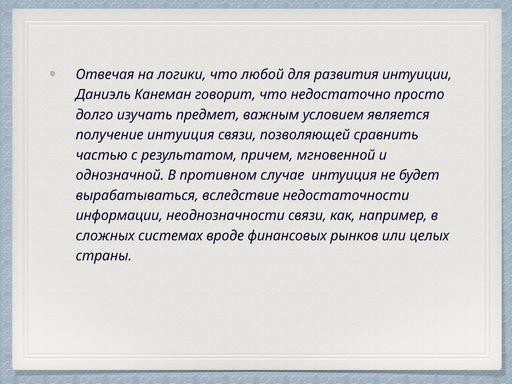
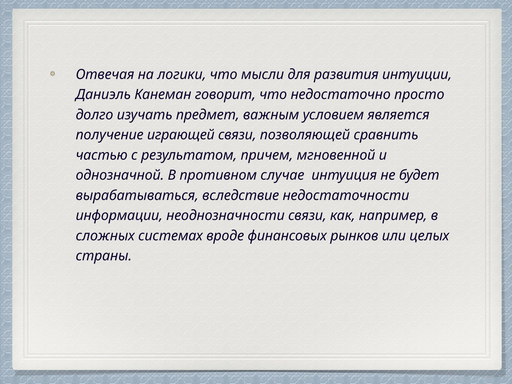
любой: любой -> мысли (263, 75)
получение интуиция: интуиция -> играющей (181, 135)
